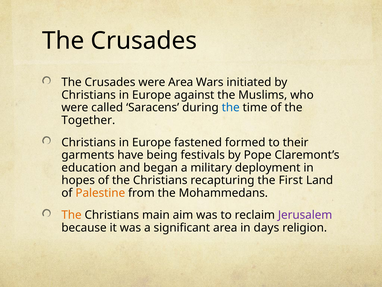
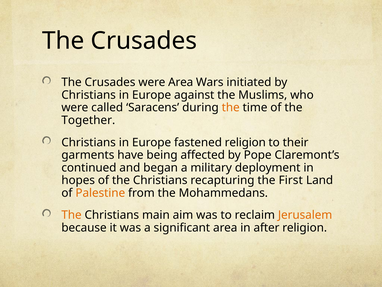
the colour: blue -> orange (231, 107)
fastened formed: formed -> religion (245, 142)
festivals: festivals -> affected (203, 155)
education: education -> continued (89, 167)
Jerusalem colour: purple -> orange (305, 215)
days: days -> after (267, 227)
